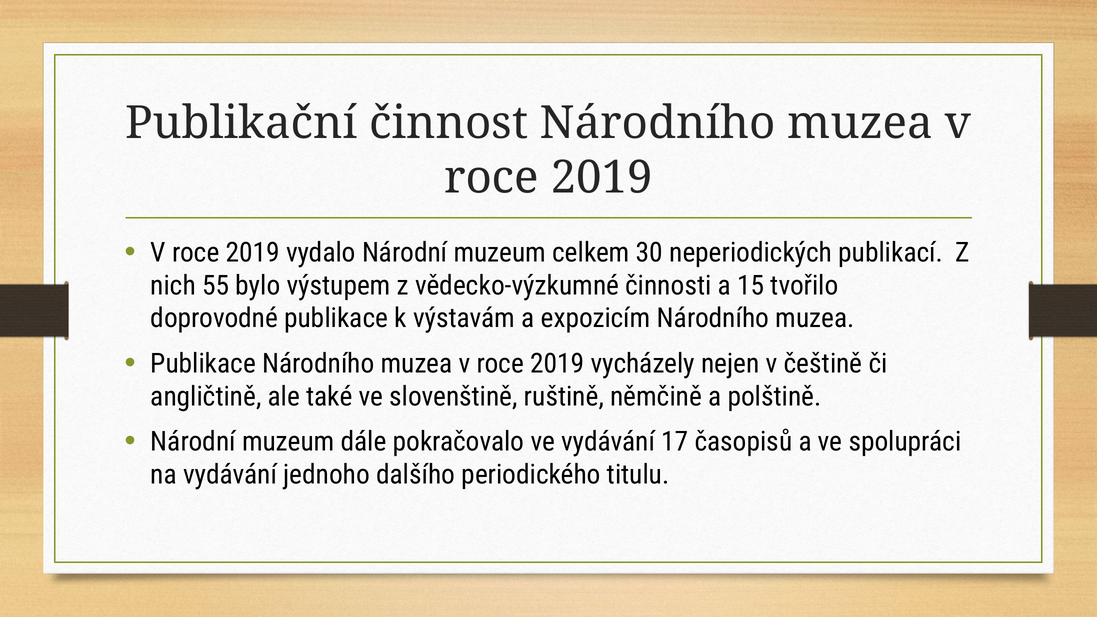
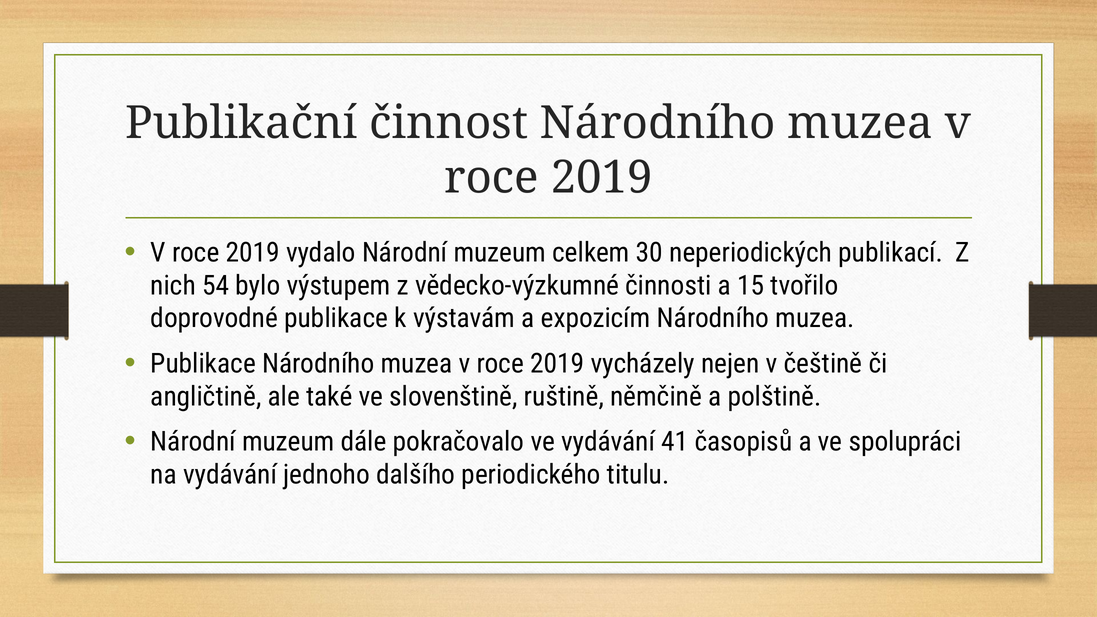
55: 55 -> 54 (216, 285)
17: 17 -> 41 (675, 442)
